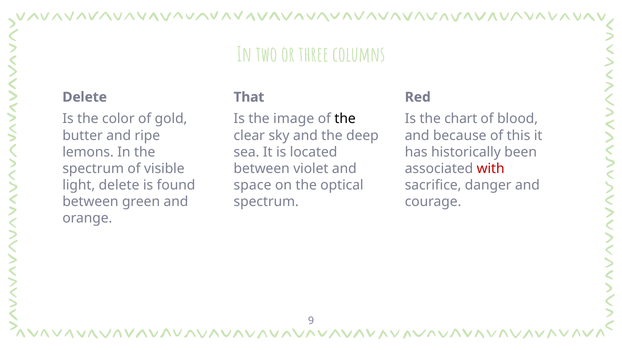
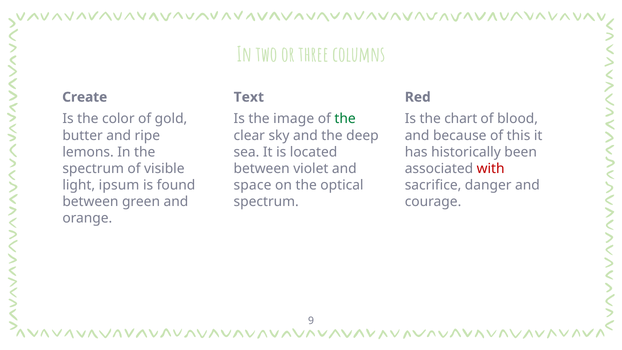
Delete: Delete -> Create (85, 97)
That: That -> Text (249, 97)
the colour: black -> green (345, 119)
light delete: delete -> ipsum (119, 185)
